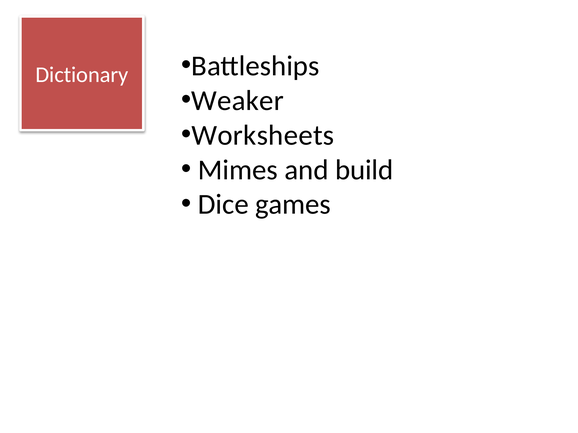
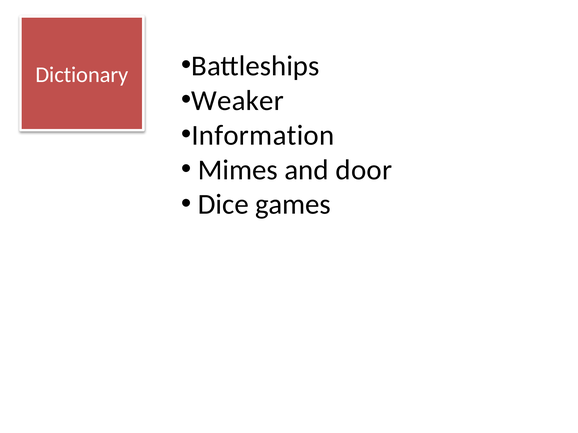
Worksheets: Worksheets -> Information (263, 135)
build: build -> door (364, 170)
